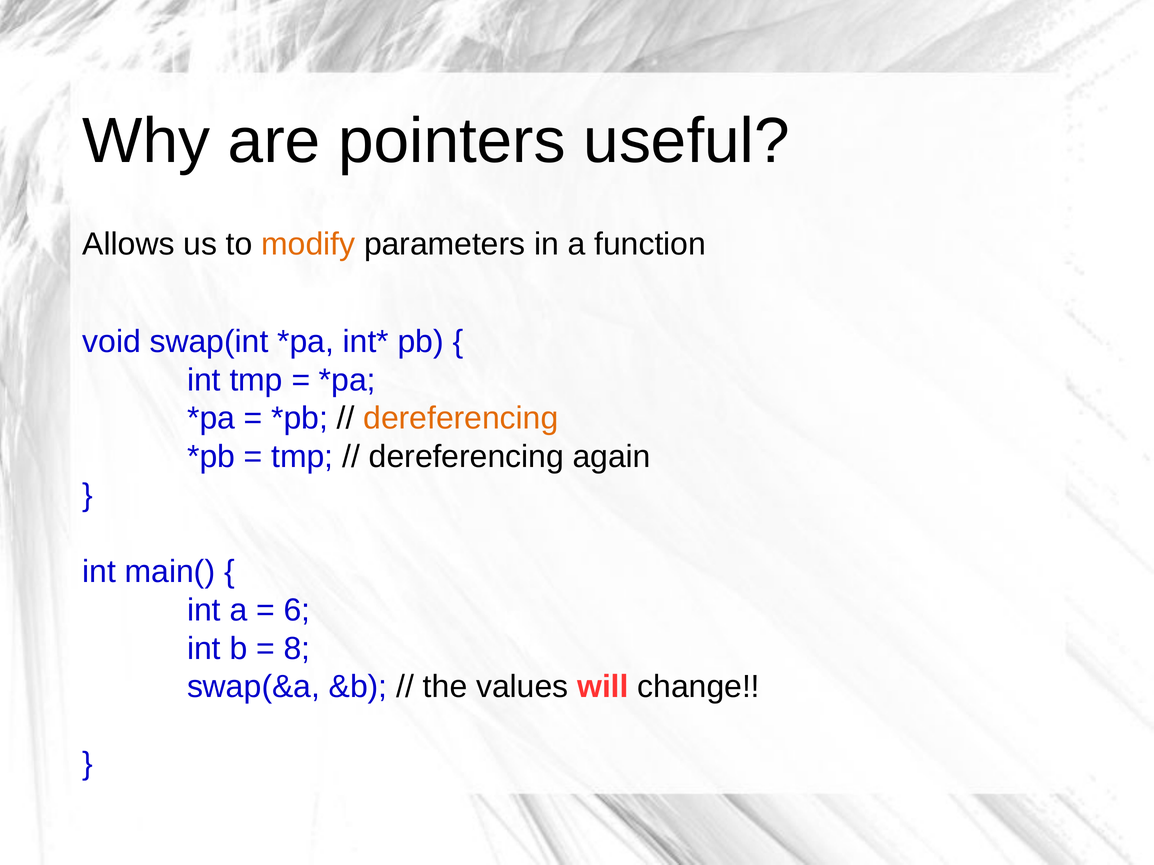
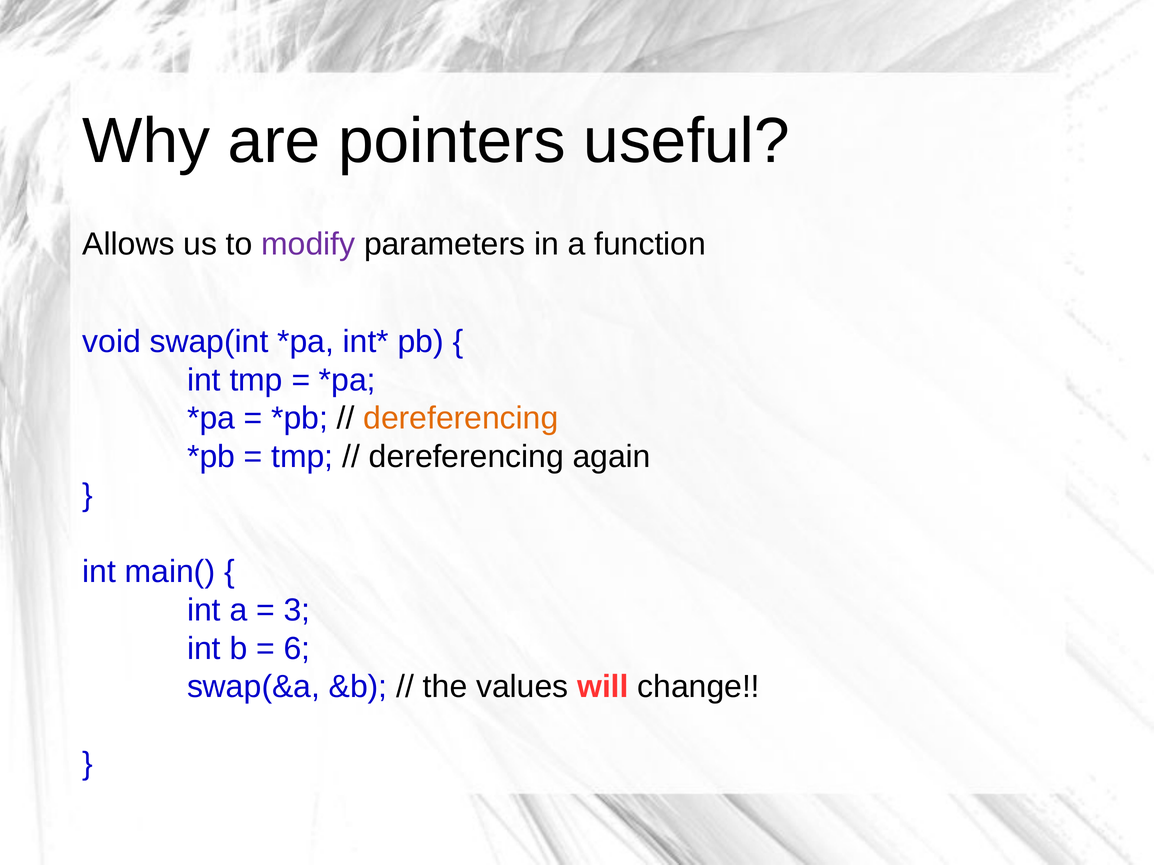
modify colour: orange -> purple (308, 245)
6: 6 -> 3 (297, 610)
8: 8 -> 6 (297, 649)
